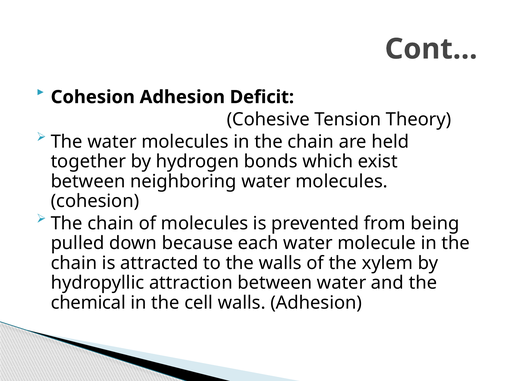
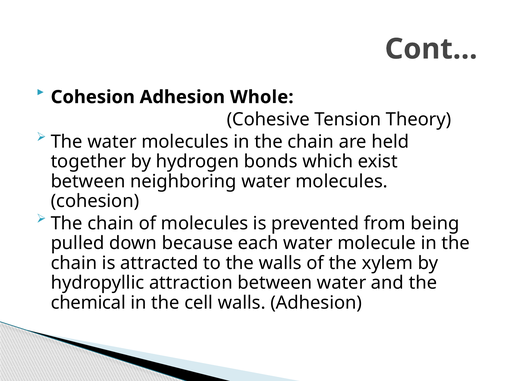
Deficit: Deficit -> Whole (262, 97)
